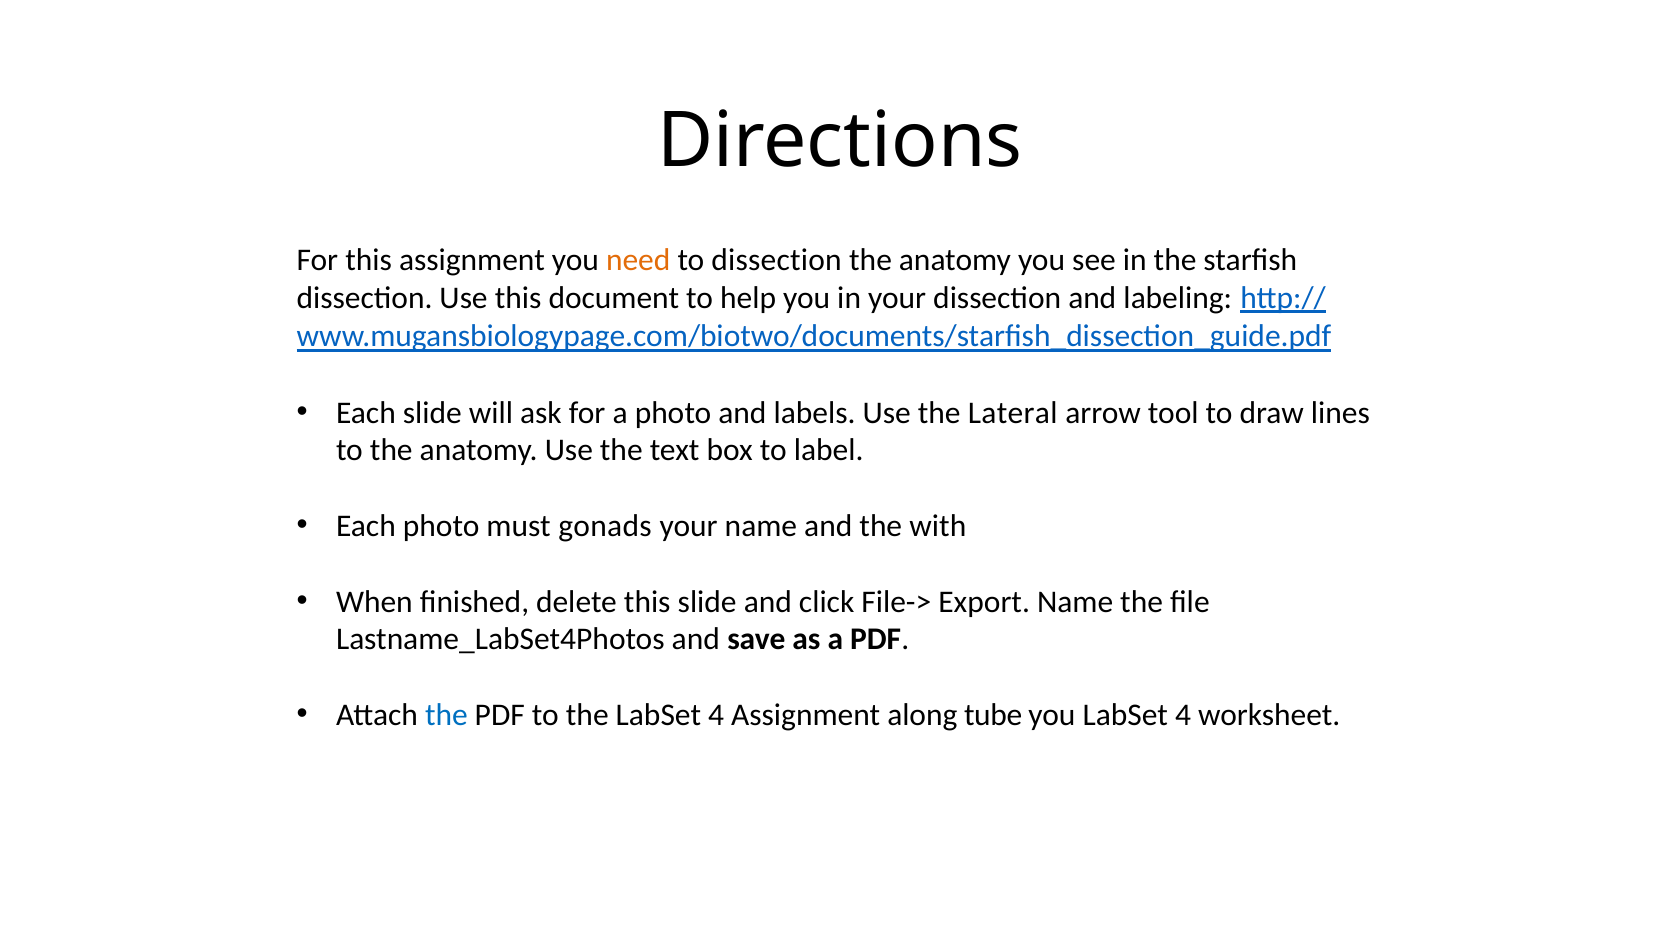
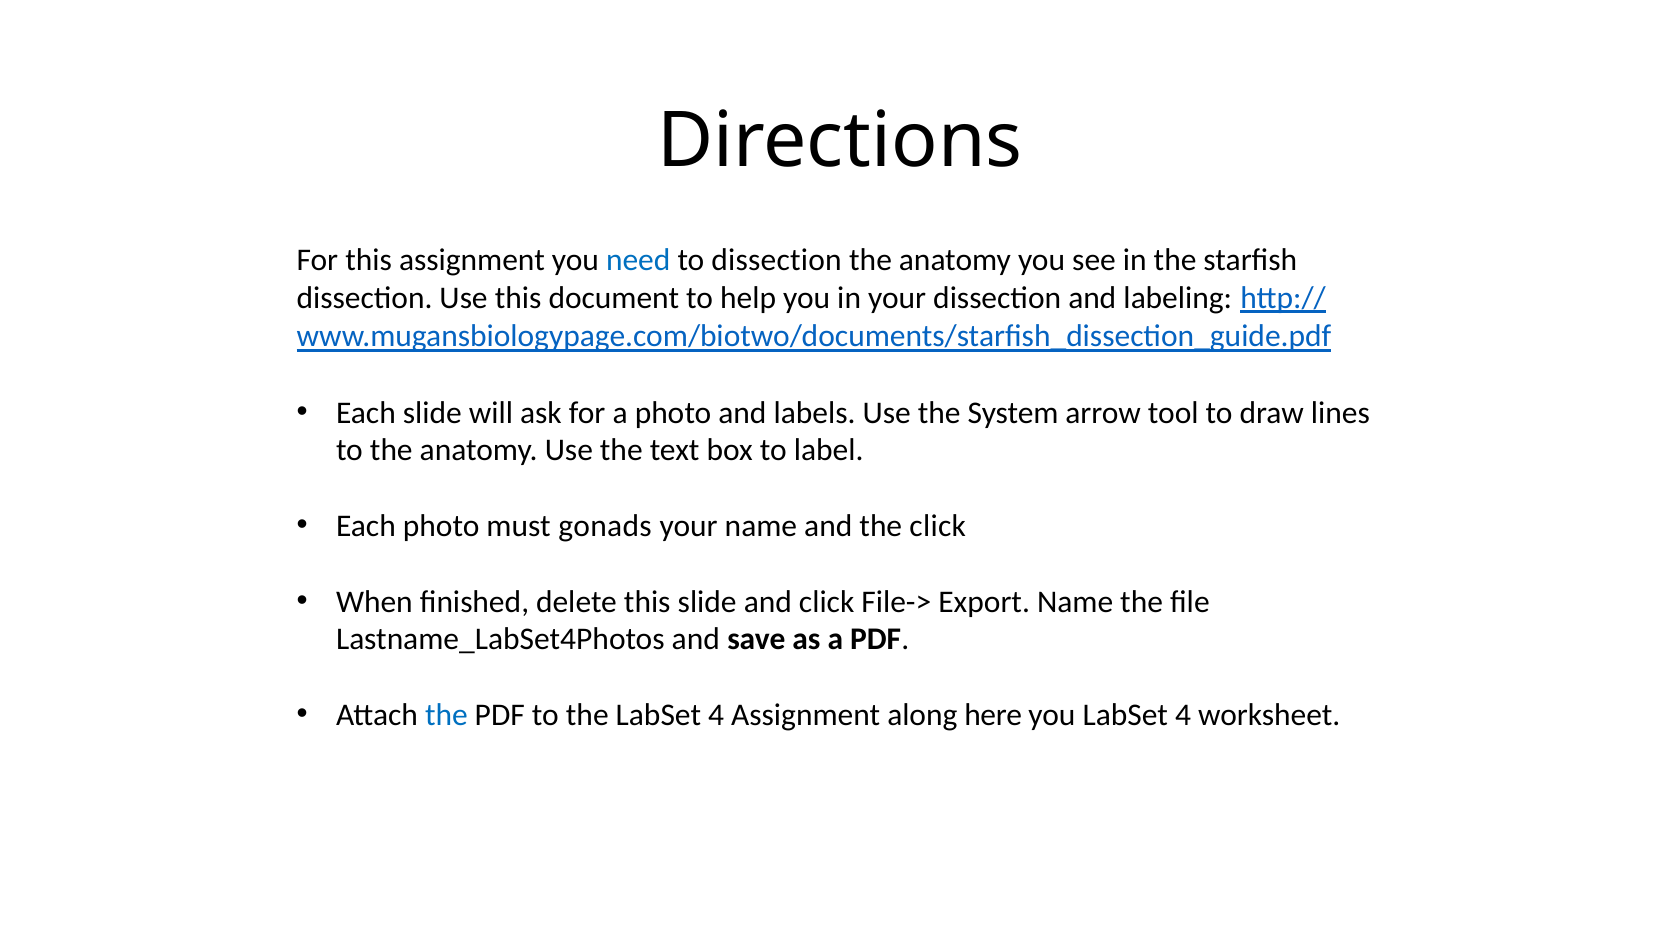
need colour: orange -> blue (638, 260)
Lateral: Lateral -> System (1013, 413)
the with: with -> click (938, 526)
tube: tube -> here (993, 715)
